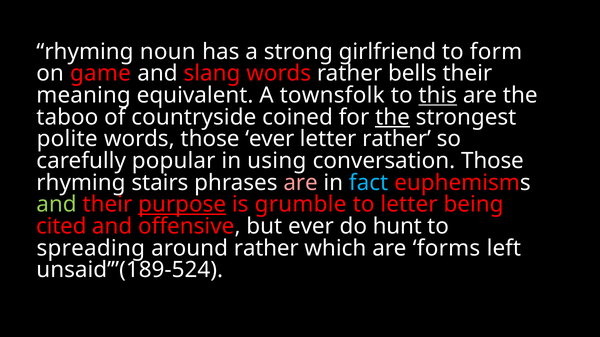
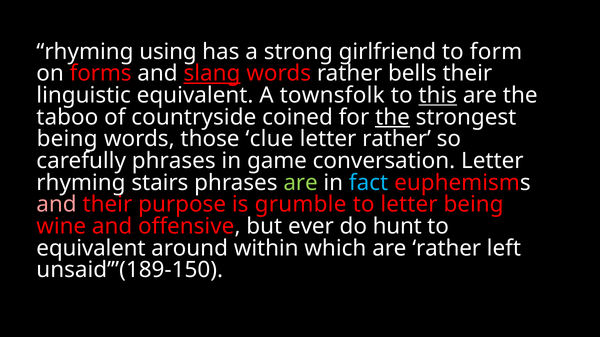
noun: noun -> using (168, 52)
game: game -> forms (101, 74)
slang underline: none -> present (212, 74)
meaning: meaning -> linguistic (84, 95)
polite: polite -> being (67, 139)
those ever: ever -> clue (270, 139)
carefully popular: popular -> phrases (174, 161)
using: using -> game (277, 161)
conversation Those: Those -> Letter (492, 161)
are colour: pink -> light green (301, 183)
and colour: light green -> pink (57, 205)
purpose underline: present -> none (182, 205)
cited: cited -> wine (61, 227)
spreading: spreading -> equivalent (91, 248)
around rather: rather -> within (266, 248)
are forms: forms -> rather (447, 248)
unsaid’”(189-524: unsaid’”(189-524 -> unsaid’”(189-150 (130, 270)
